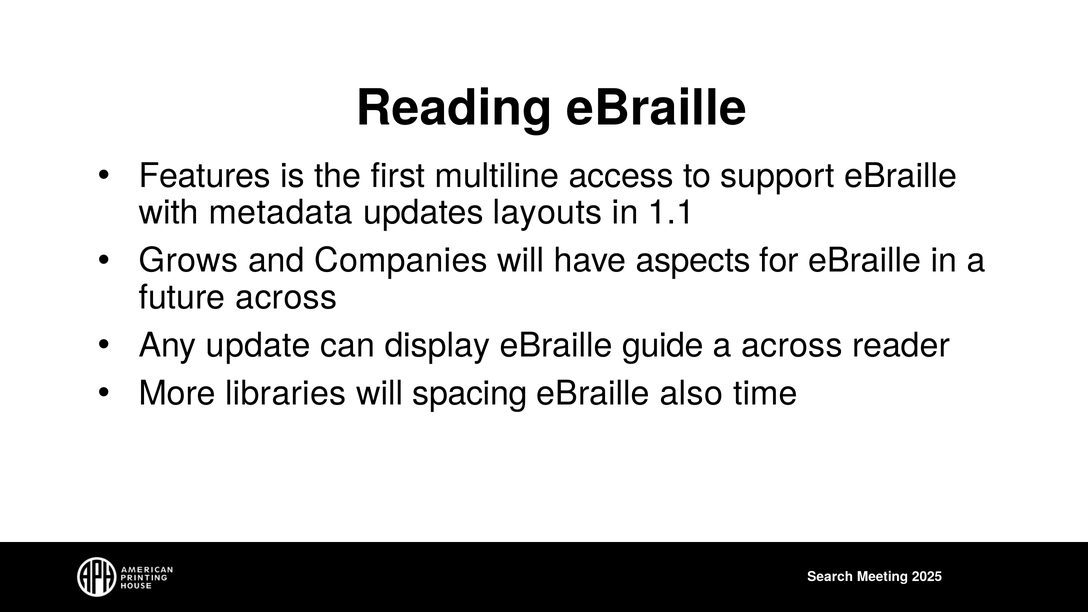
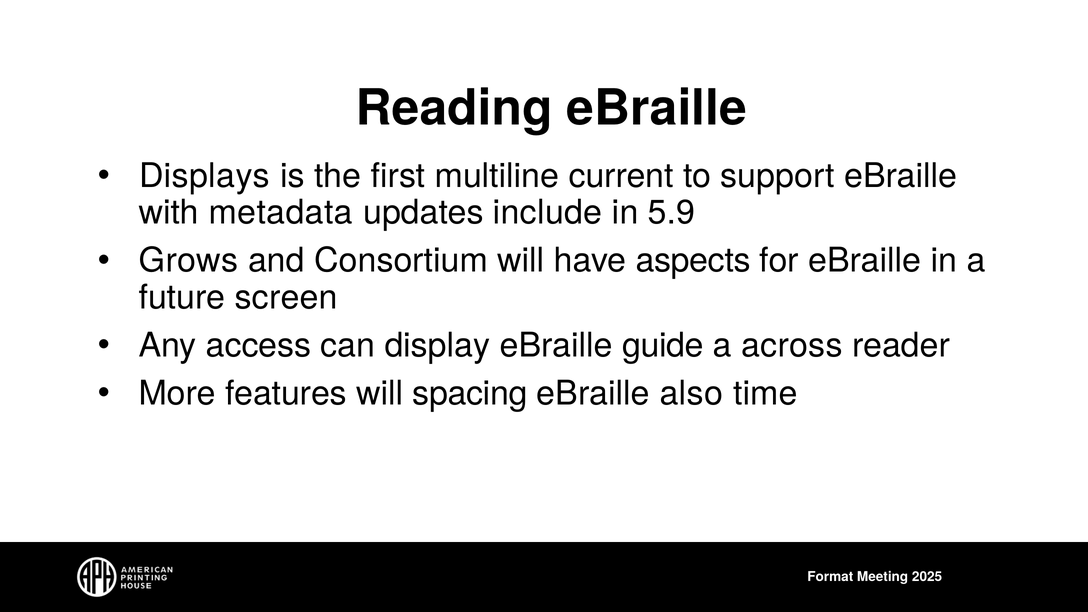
Features: Features -> Displays (204, 176)
access: access -> current (621, 176)
layouts: layouts -> include (548, 213)
1.1: 1.1 -> 5.9 (671, 213)
Companies: Companies -> Consortium (401, 261)
future across: across -> screen (286, 297)
update: update -> access (258, 345)
libraries: libraries -> features (286, 394)
Search: Search -> Format (830, 577)
